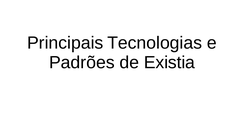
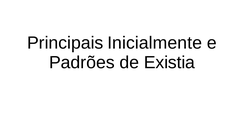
Tecnologias: Tecnologias -> Inicialmente (155, 43)
